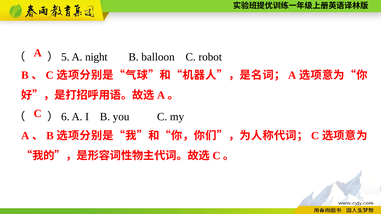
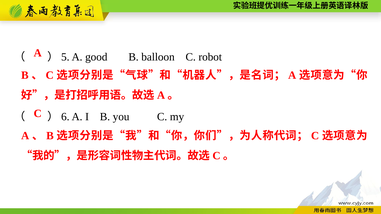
night: night -> good (96, 57)
